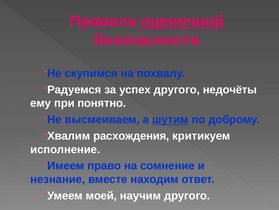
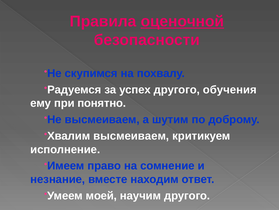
недочёты: недочёты -> обучения (230, 89)
шутим underline: present -> none (170, 119)
Хвалим расхождения: расхождения -> высмеиваем (131, 135)
